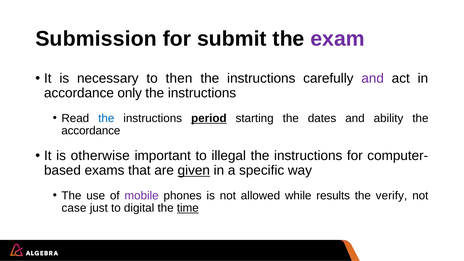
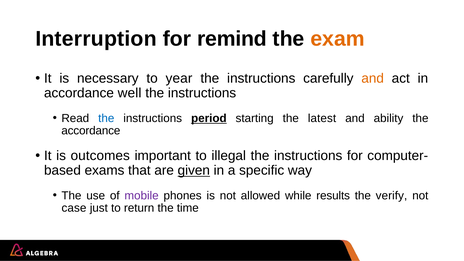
Submission: Submission -> Interruption (96, 39)
submit: submit -> remind (232, 39)
exam colour: purple -> orange (338, 39)
then: then -> year (179, 78)
and colour: purple -> orange (373, 78)
only: only -> well (130, 93)
dates: dates -> latest (322, 118)
otherwise: otherwise -> outcomes (100, 156)
digital: digital -> return (139, 208)
time underline: present -> none (188, 208)
